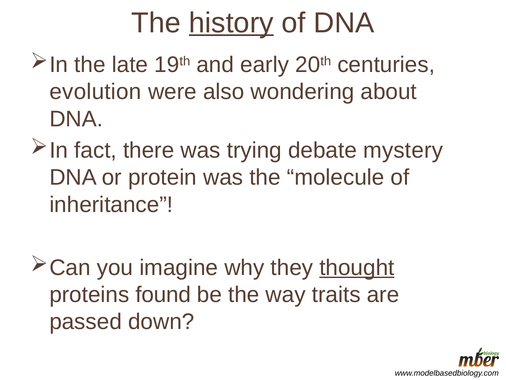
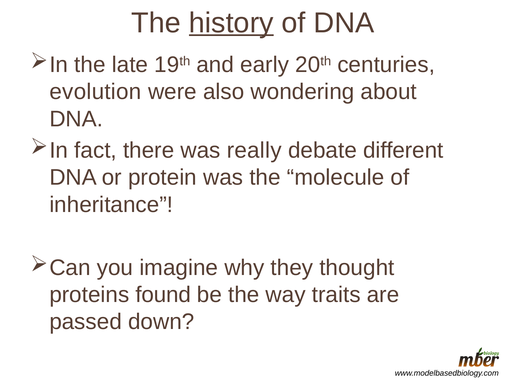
trying: trying -> really (254, 150)
mystery: mystery -> different (403, 150)
thought underline: present -> none (357, 267)
